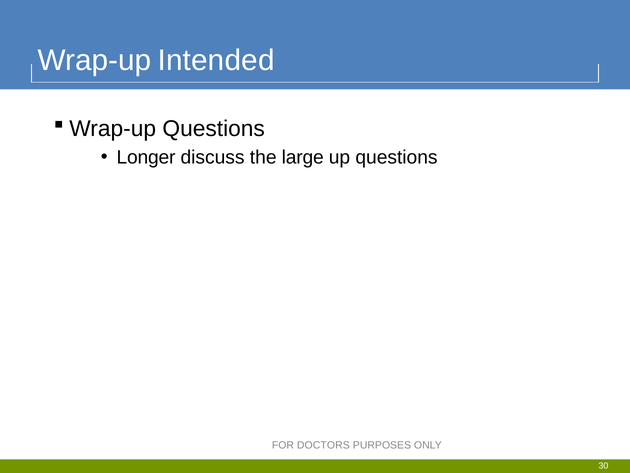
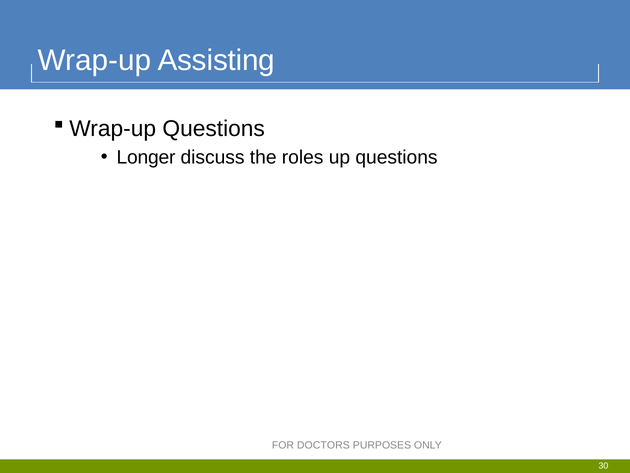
Intended: Intended -> Assisting (216, 60)
large: large -> roles (303, 157)
